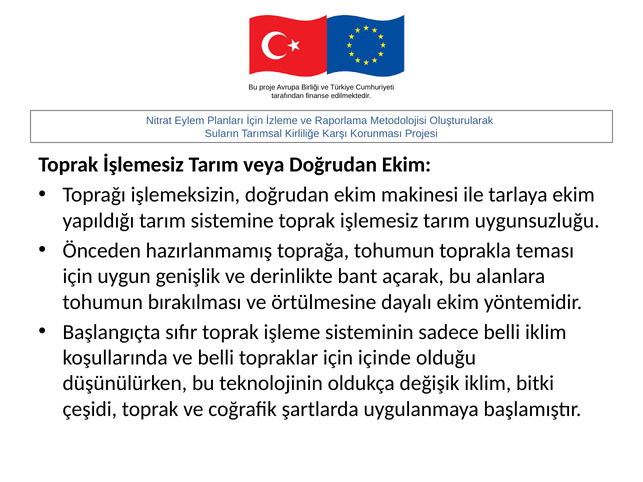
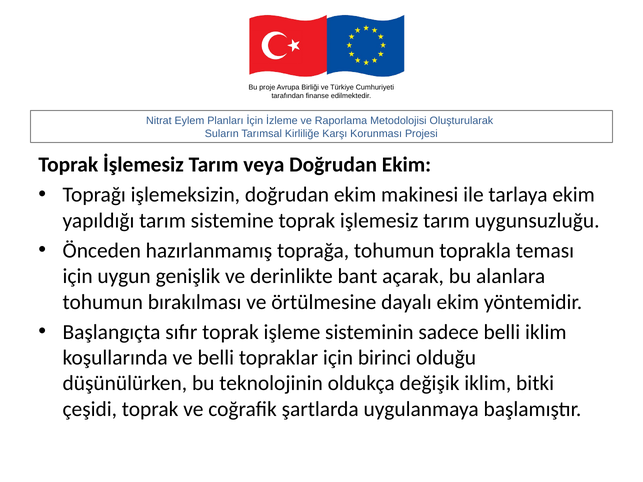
içinde: içinde -> birinci (385, 358)
